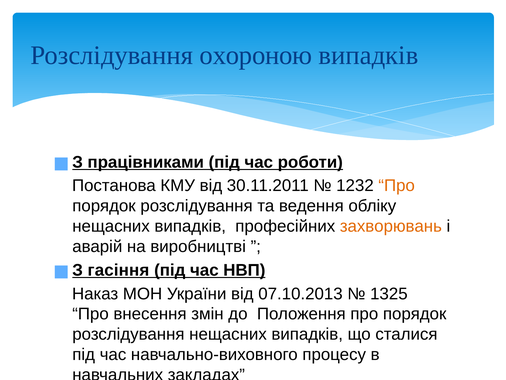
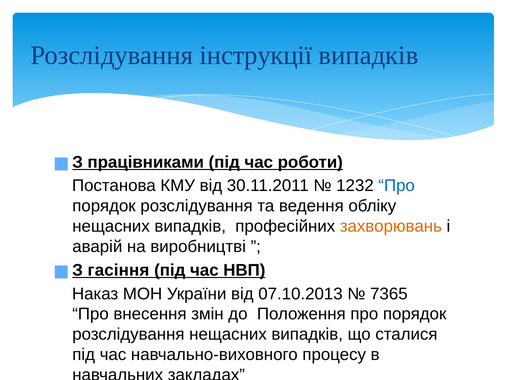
охороною: охороною -> інструкції (256, 55)
Про colour: orange -> blue (397, 185)
1325: 1325 -> 7365 (389, 293)
